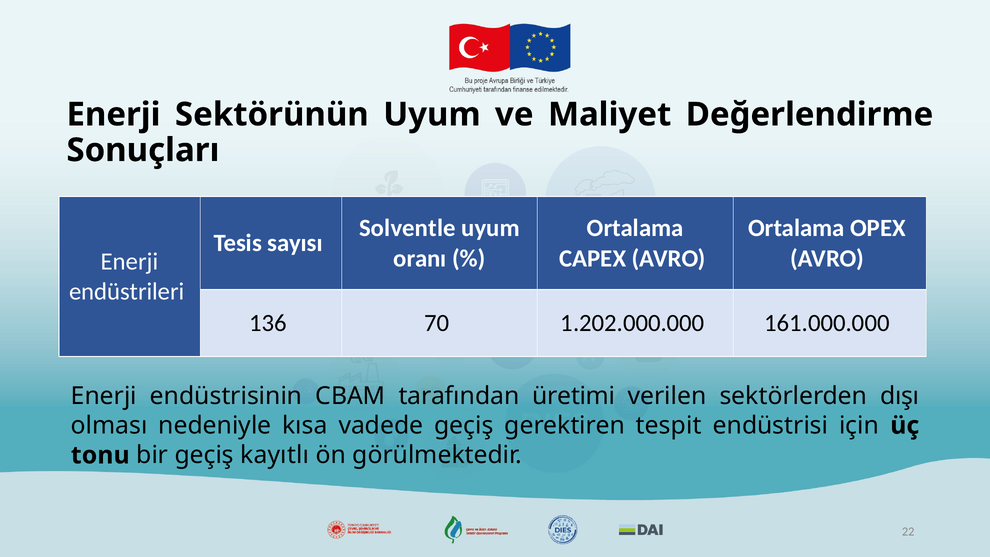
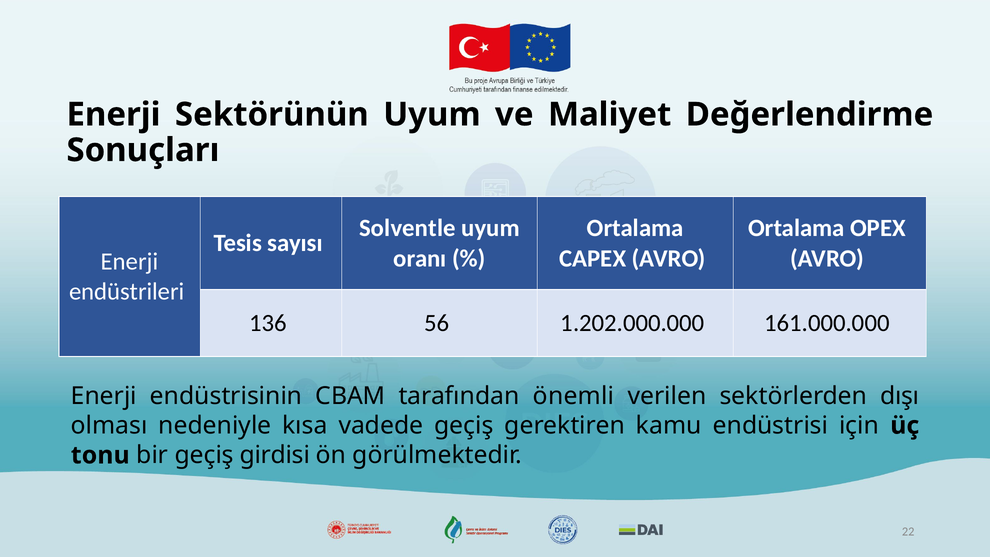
70: 70 -> 56 (437, 323)
üretimi: üretimi -> önemli (574, 396)
tespit: tespit -> kamu (669, 425)
kayıtlı: kayıtlı -> girdisi (275, 455)
